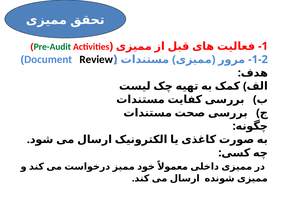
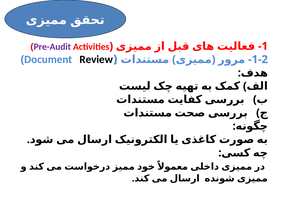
Pre-Audit colour: green -> purple (52, 47)
